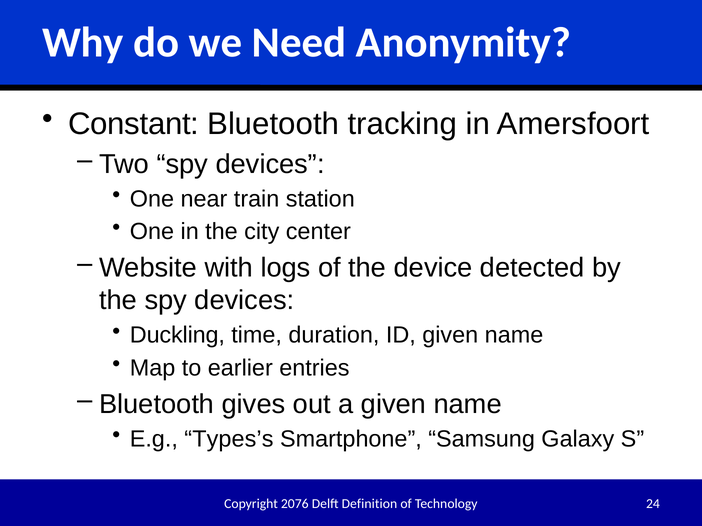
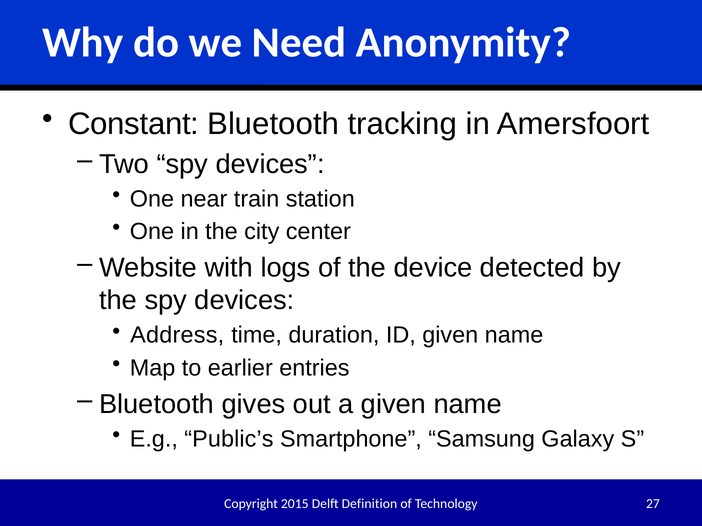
Duckling: Duckling -> Address (177, 336)
Types’s: Types’s -> Public’s (229, 439)
2076: 2076 -> 2015 (295, 504)
24: 24 -> 27 (653, 504)
